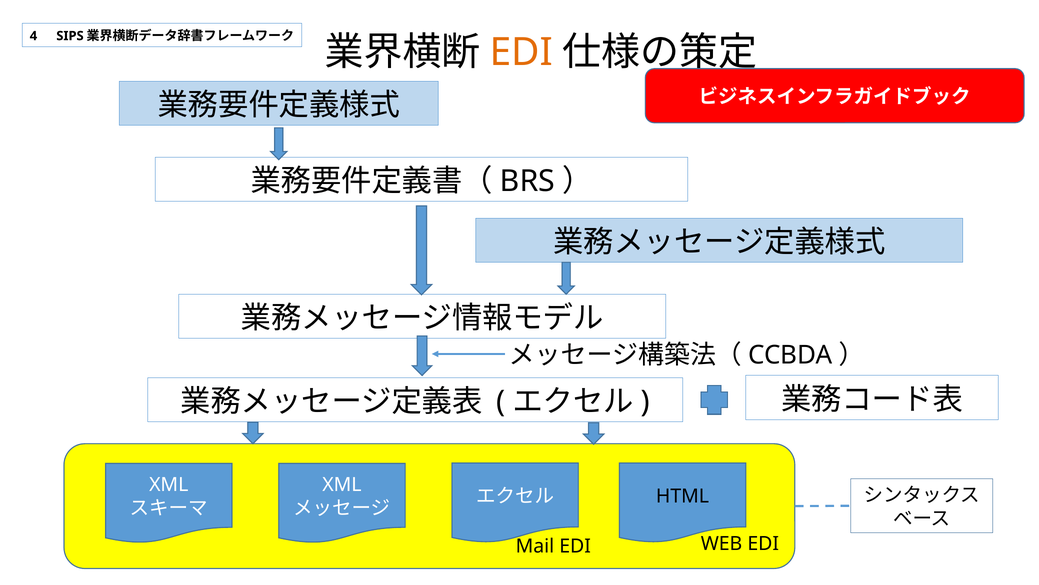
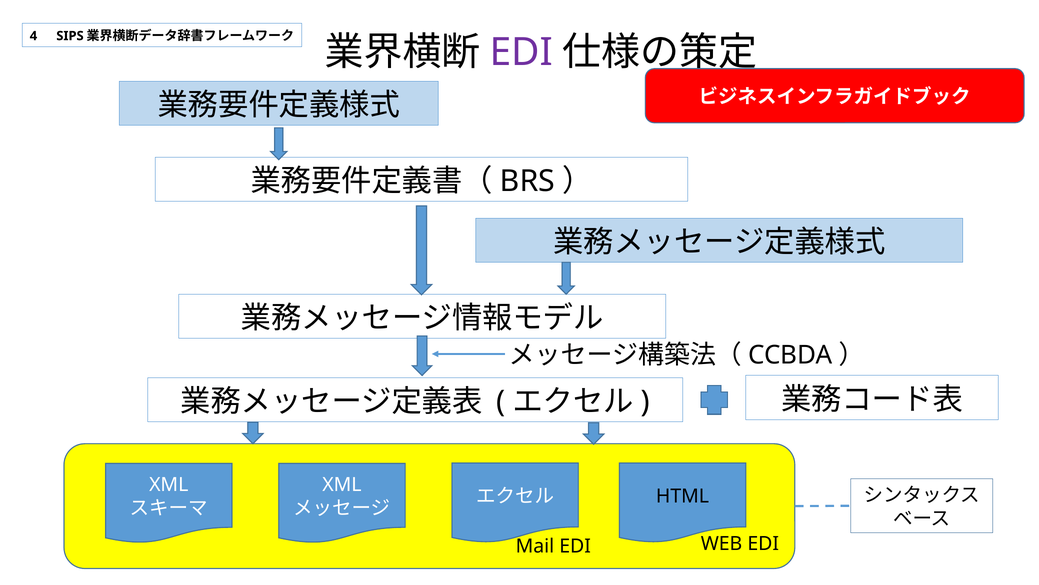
EDI colour: orange -> purple (521, 52)
